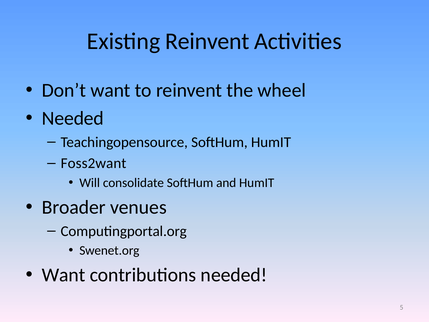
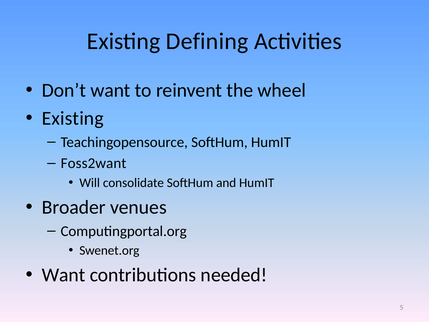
Existing Reinvent: Reinvent -> Defining (207, 41)
Needed: Needed -> Existing (73, 118)
